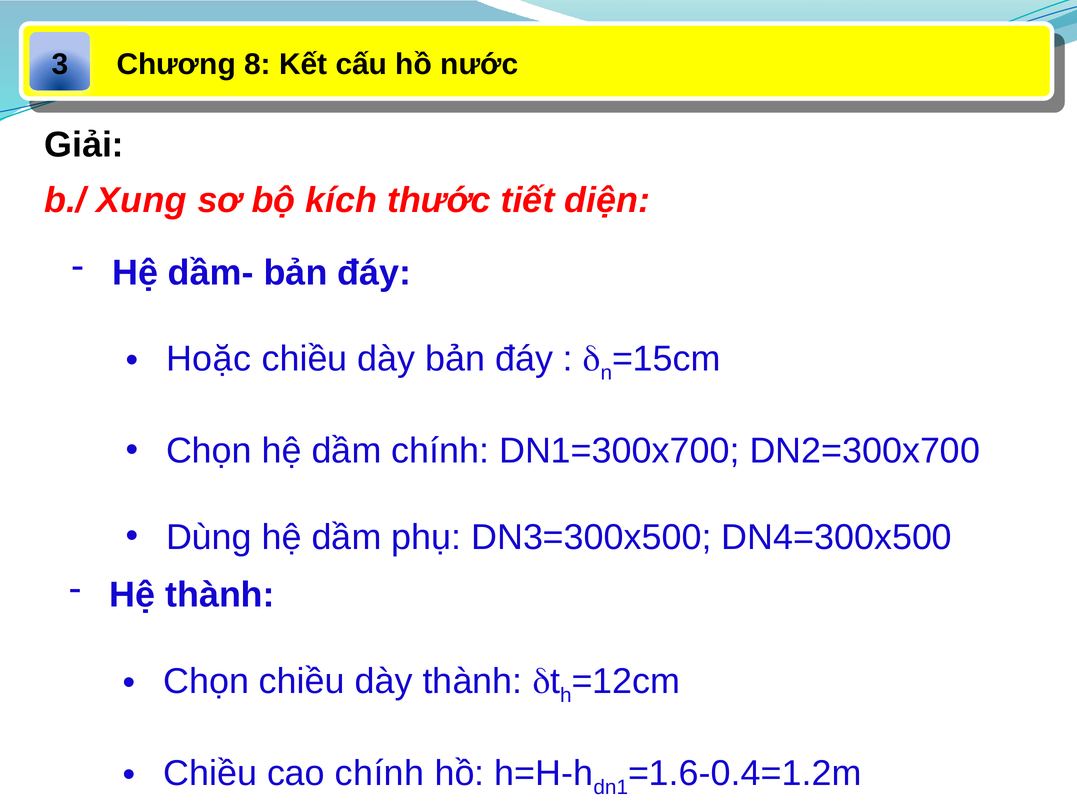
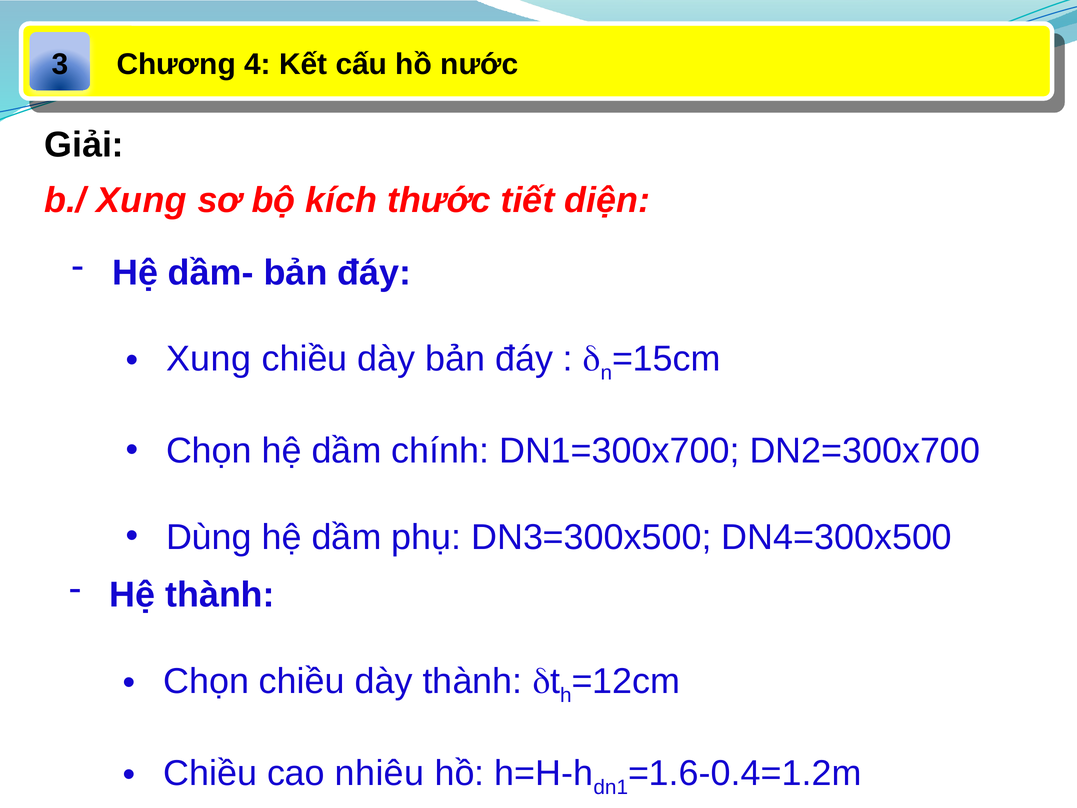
8: 8 -> 4 (257, 65)
Hoặc: Hoặc -> Xung (209, 359)
cao chính: chính -> nhiêu (380, 773)
